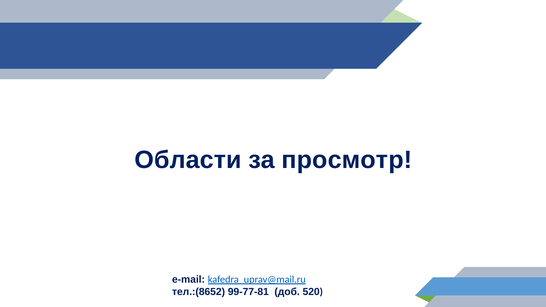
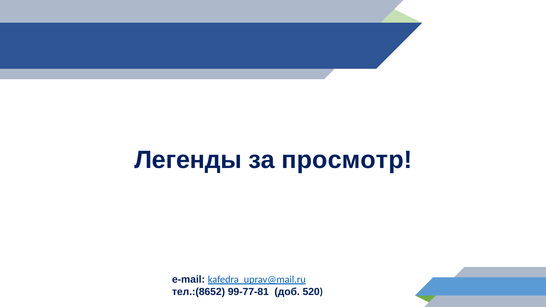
Области: Области -> Легенды (188, 160)
